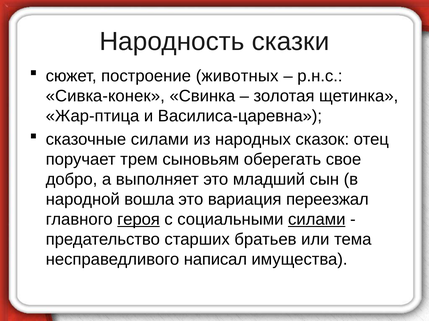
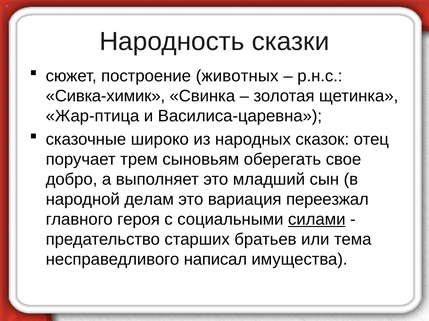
Сивка-конек: Сивка-конек -> Сивка-химик (105, 96)
сказочные силами: силами -> широко (160, 140)
вошла: вошла -> делам (149, 200)
героя underline: present -> none (139, 220)
